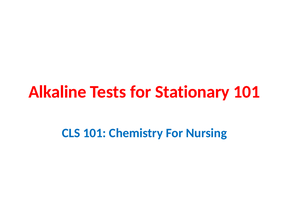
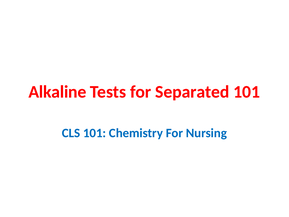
Stationary: Stationary -> Separated (192, 92)
